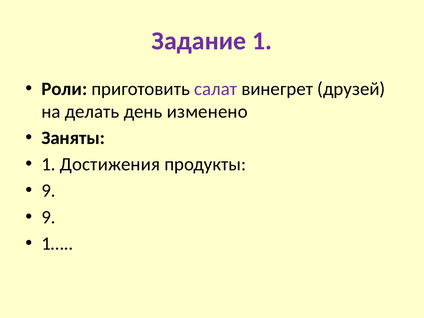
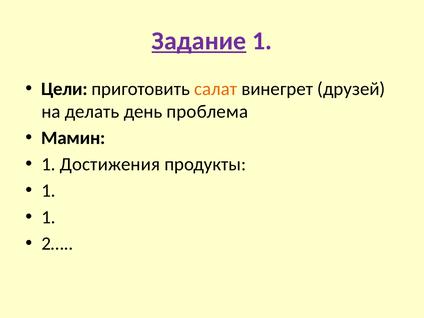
Задание underline: none -> present (199, 41)
Роли: Роли -> Цели (64, 89)
салат colour: purple -> orange (216, 89)
изменено: изменено -> проблема (207, 112)
Заняты: Заняты -> Мамин (73, 138)
9: 9 -> 1 (48, 191)
9: 9 -> 1 (48, 217)
1…: 1… -> 2… (57, 244)
